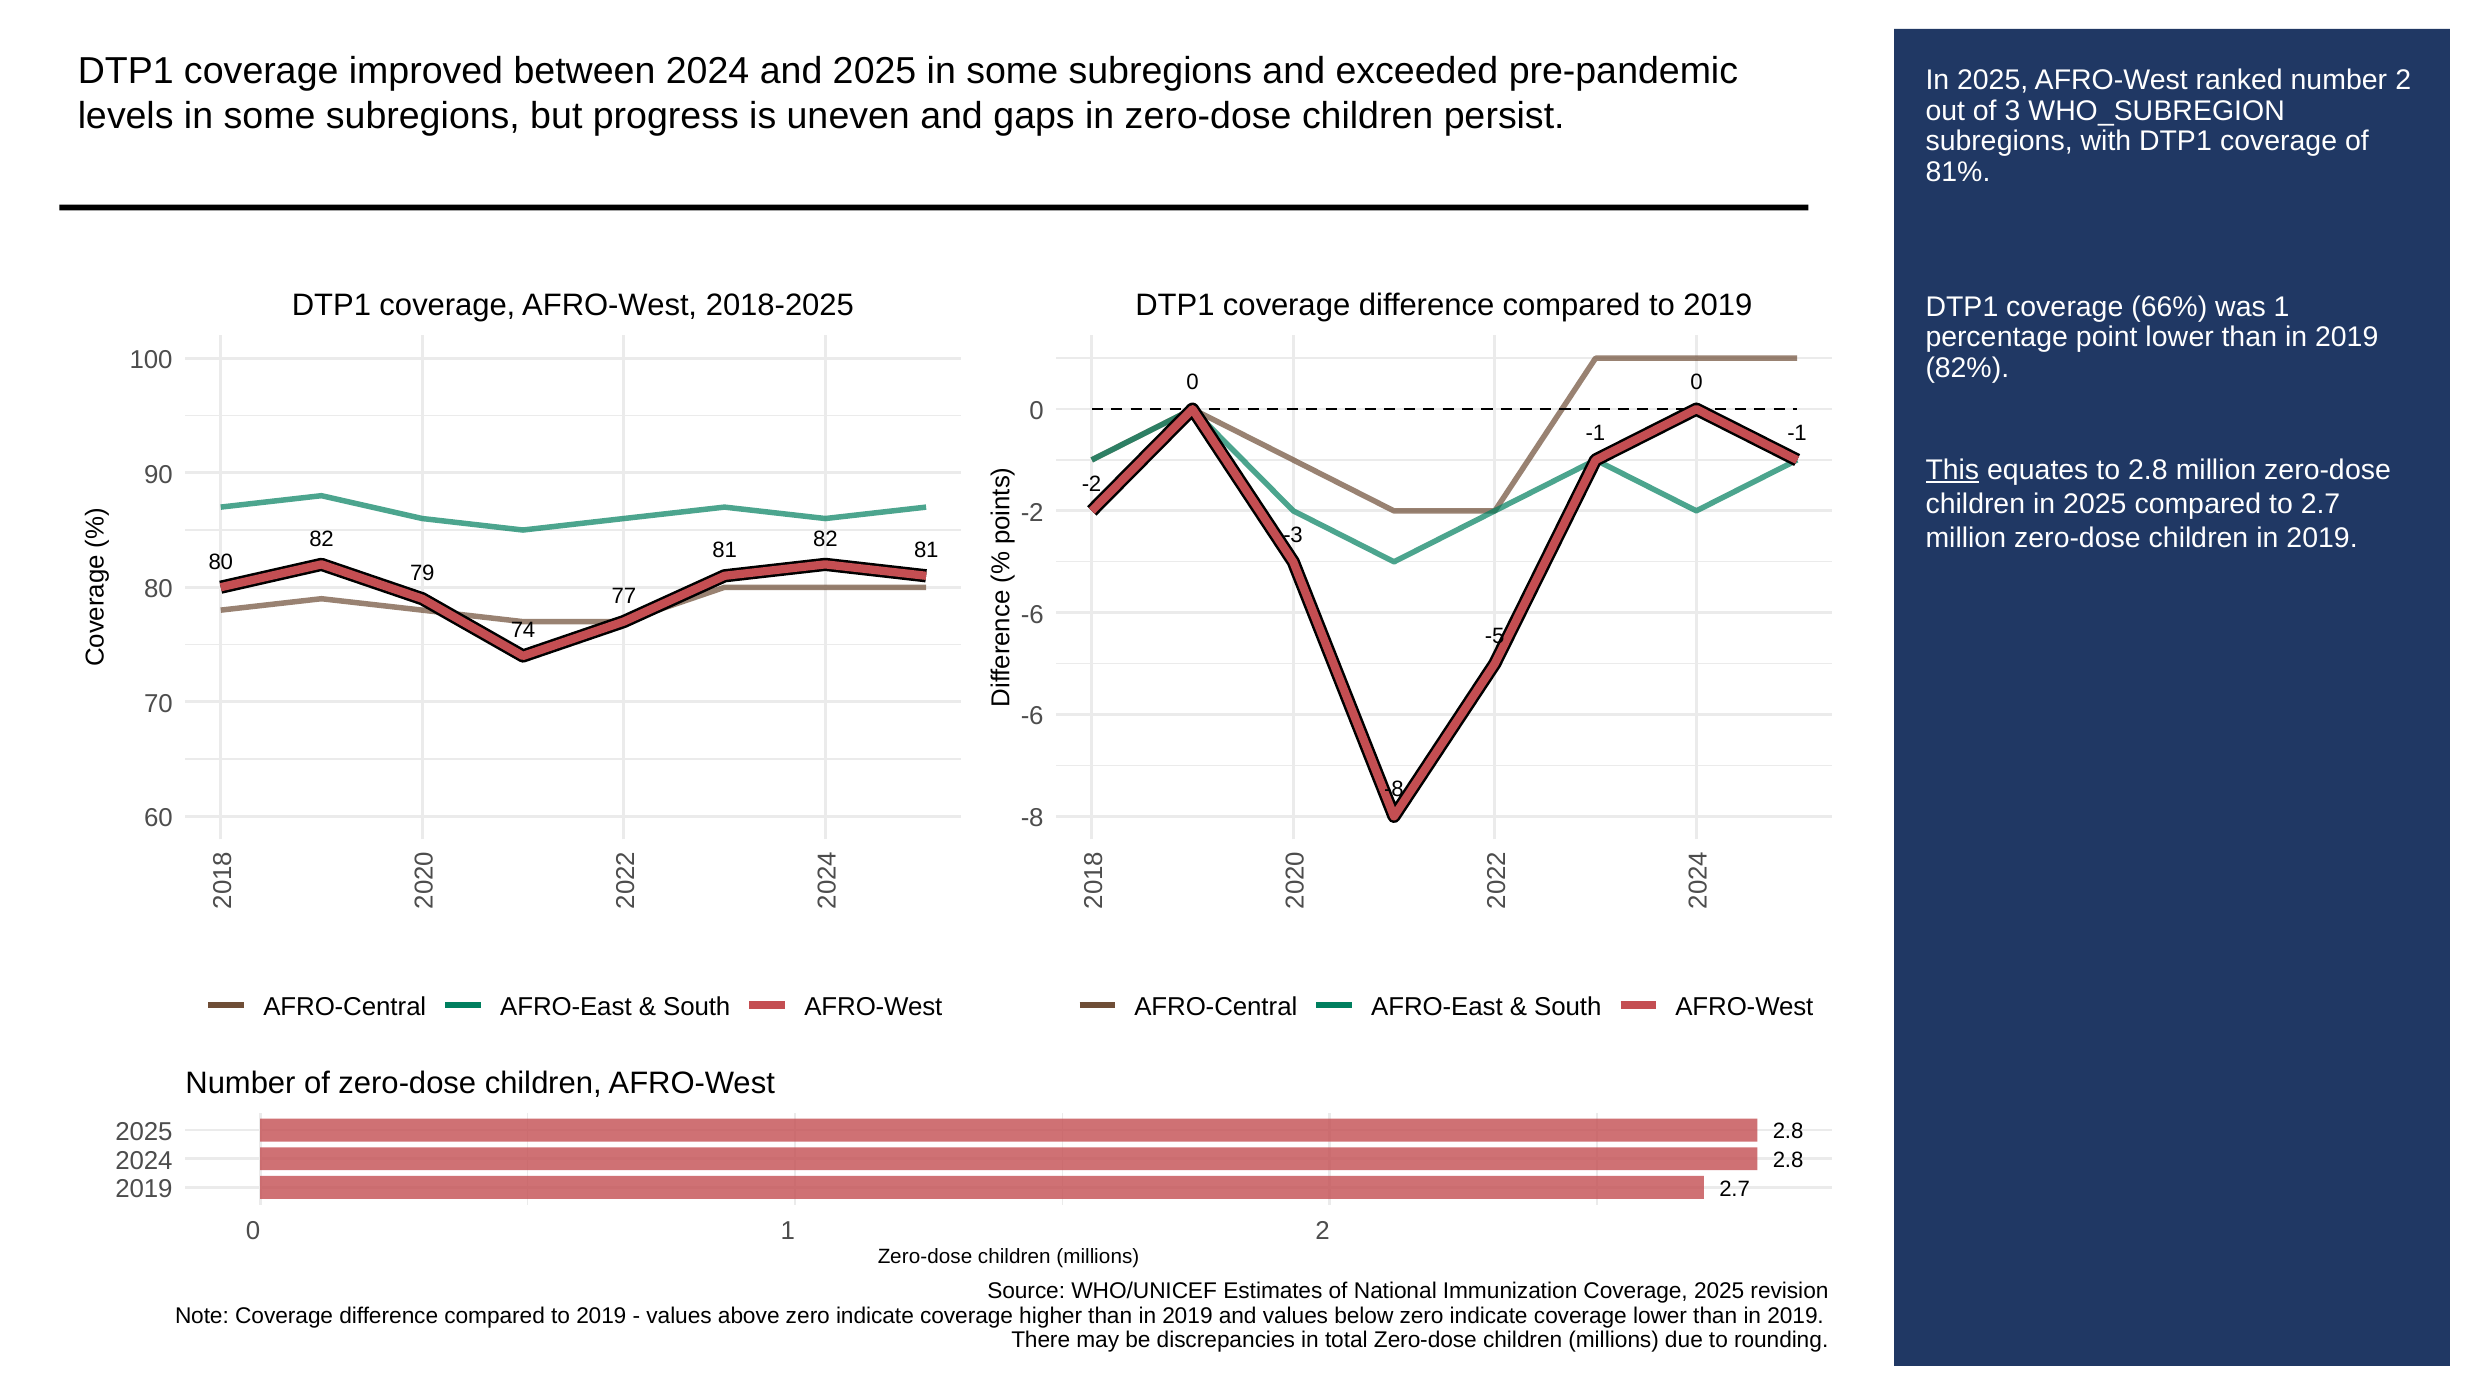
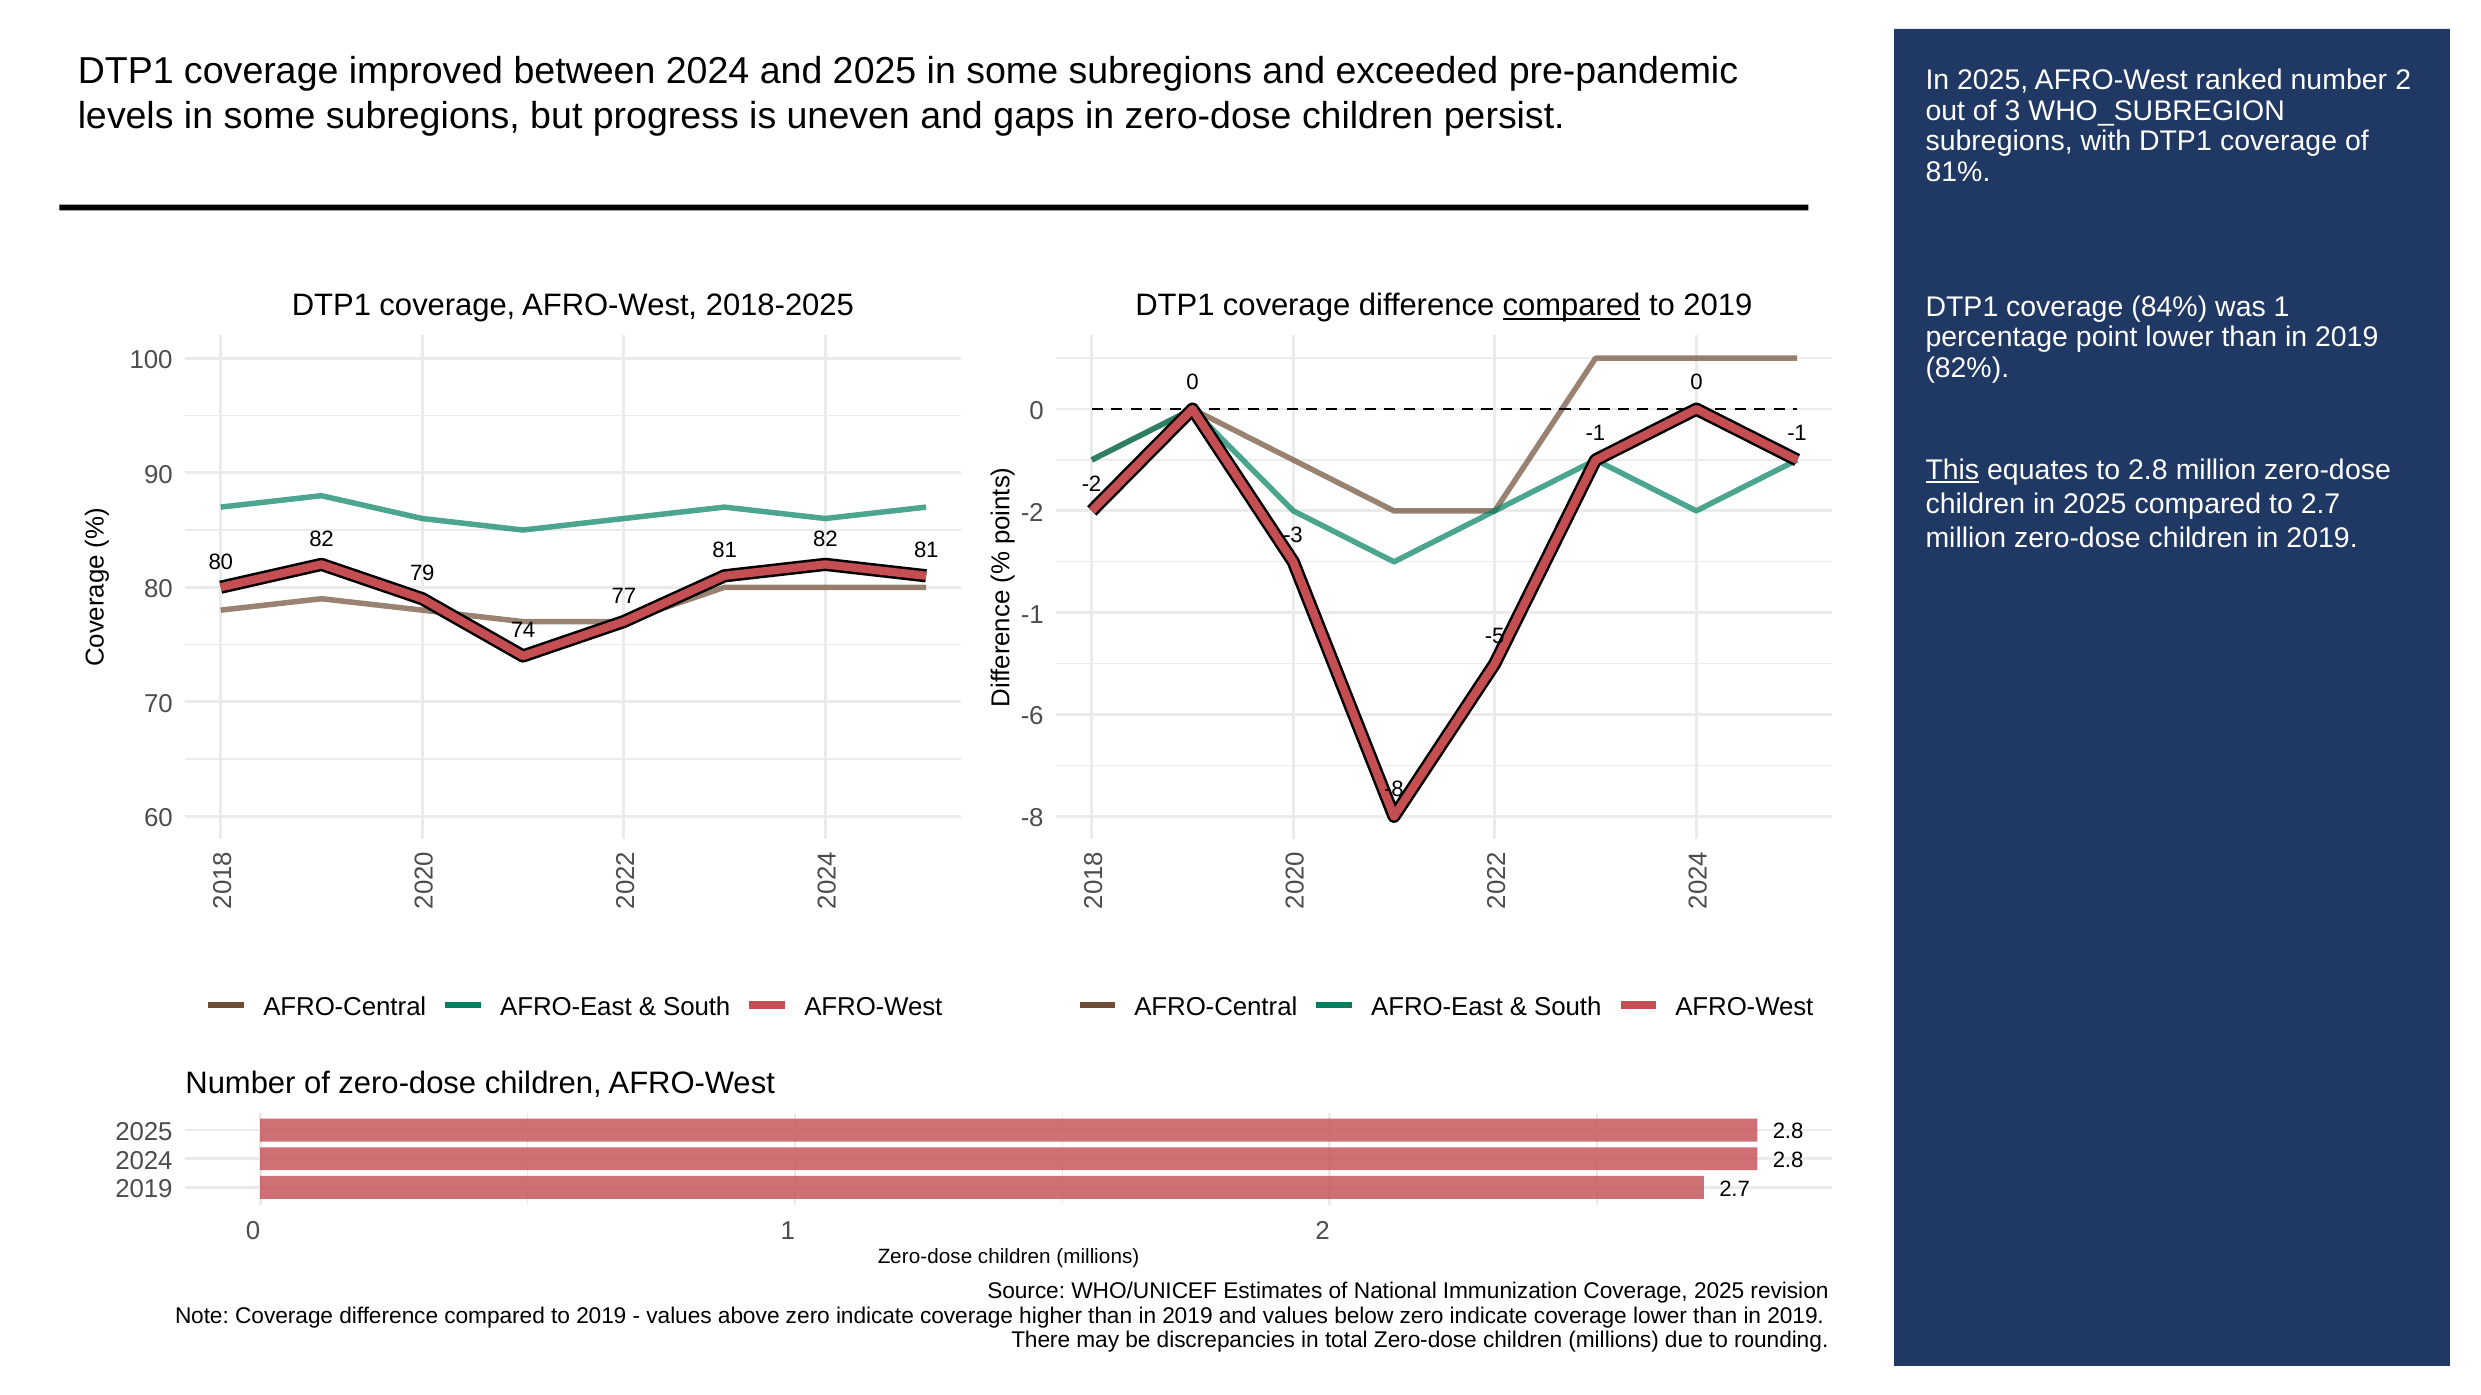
compared underline: none -> present (1572, 306)
66%: 66% -> 84% (2169, 307)
-6: -6 -> -1 (1032, 615)
